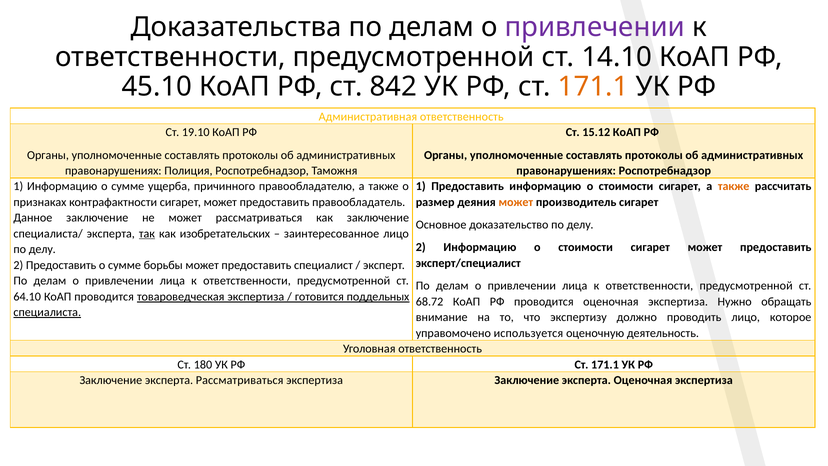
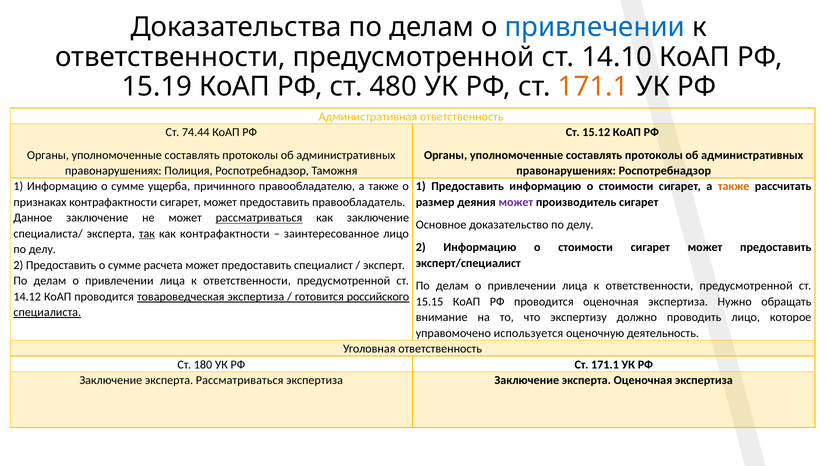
привлечении colour: purple -> blue (595, 27)
45.10: 45.10 -> 15.19 (157, 87)
842: 842 -> 480 (393, 87)
19.10: 19.10 -> 74.44 (196, 132)
может colour: orange -> purple (516, 202)
рассматриваться underline: none -> present (259, 218)
как изобретательских: изобретательских -> контрафактности (225, 234)
борьбы: борьбы -> расчета (163, 265)
64.10: 64.10 -> 14.12 (27, 296)
поддельных: поддельных -> российского (378, 296)
68.72: 68.72 -> 15.15 (430, 301)
